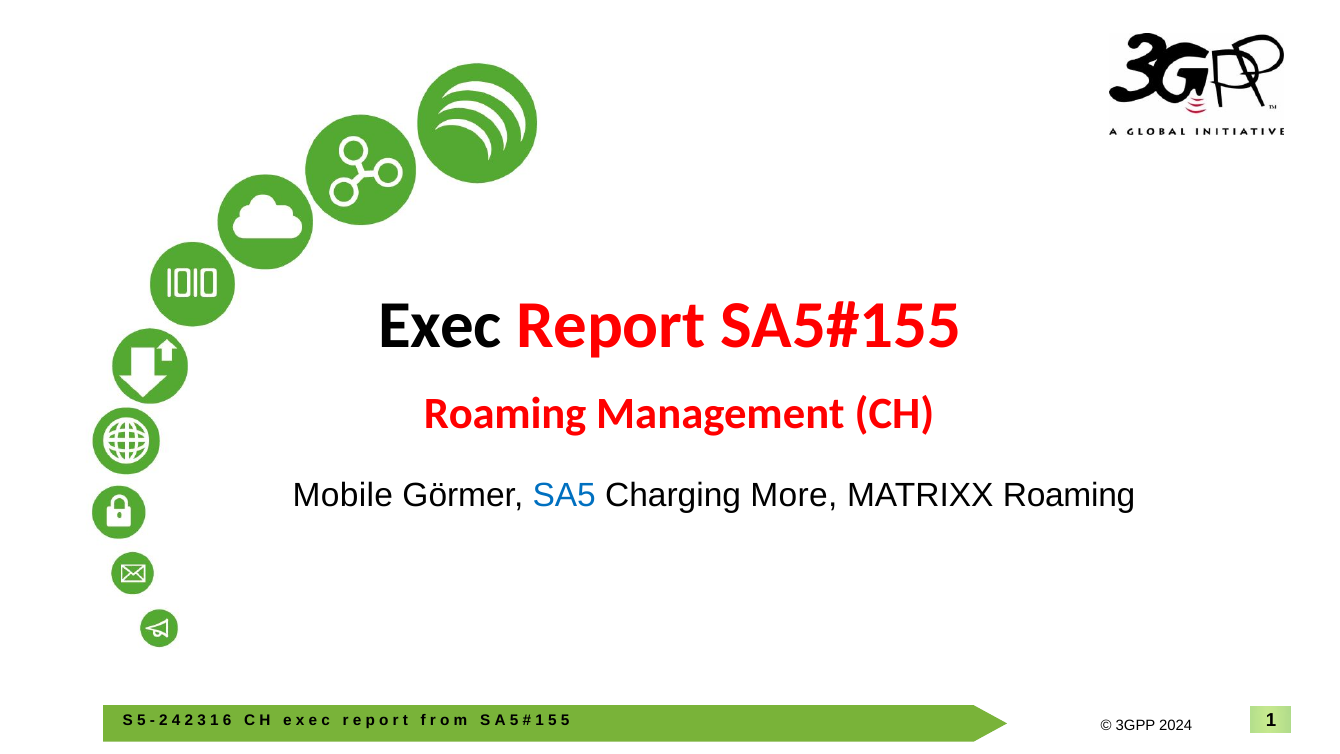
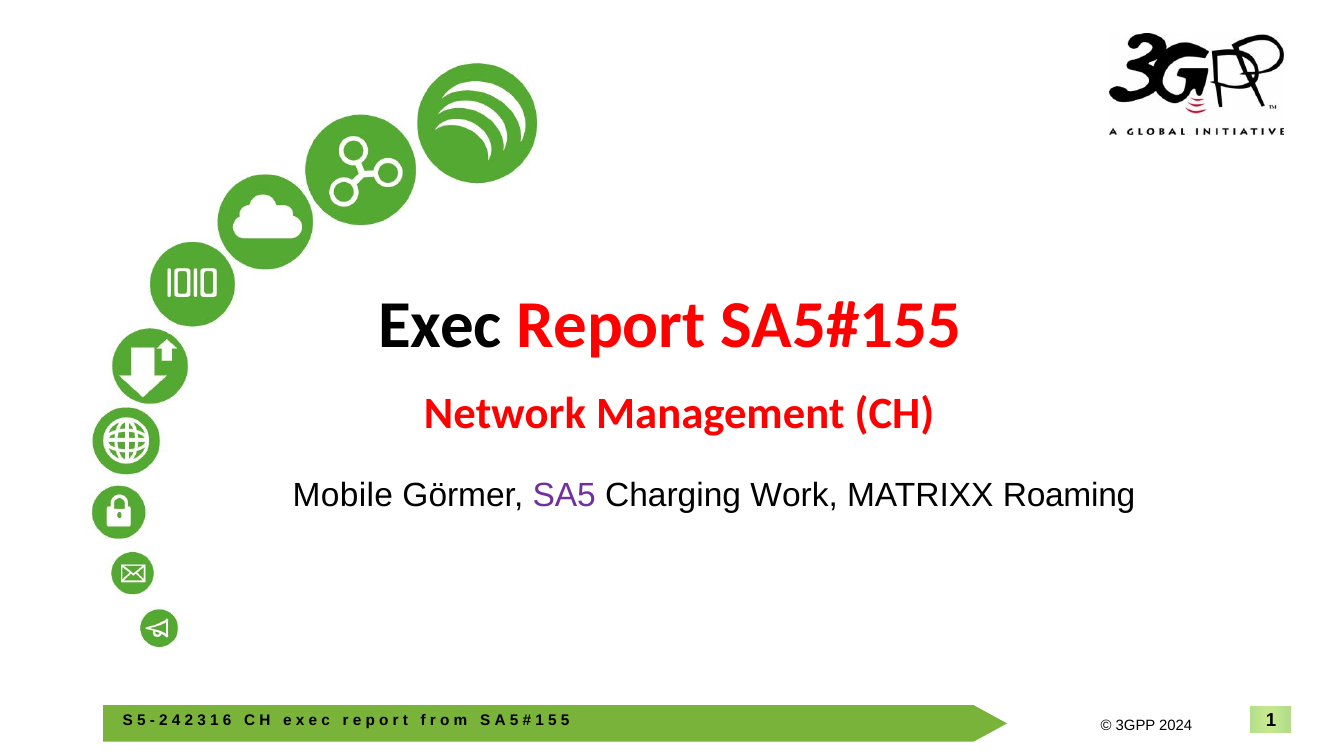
Roaming: Roaming -> Network (505, 413)
SA5 colour: blue -> purple (564, 495)
More: More -> Work (794, 495)
